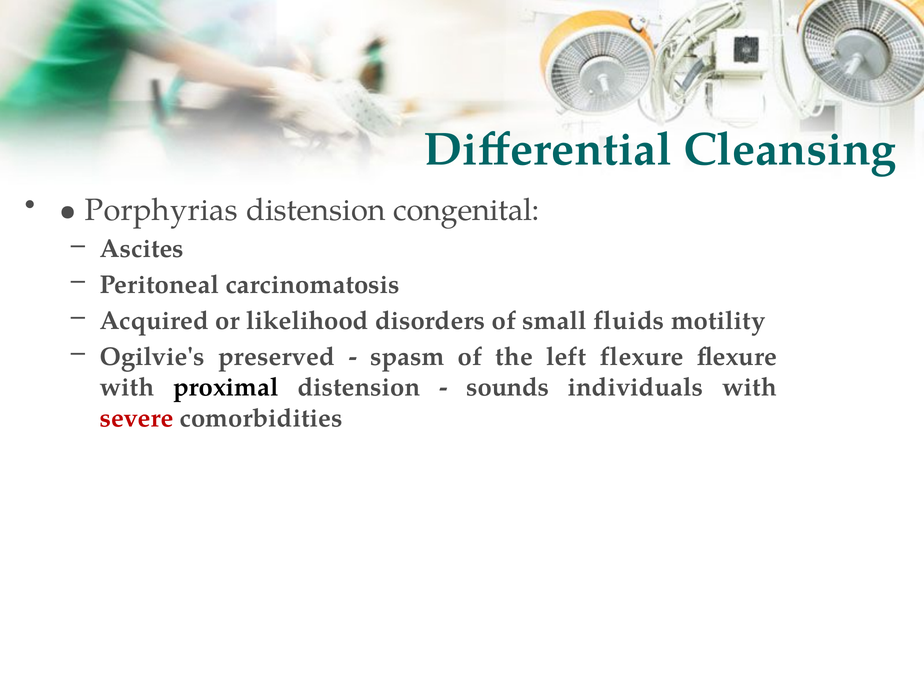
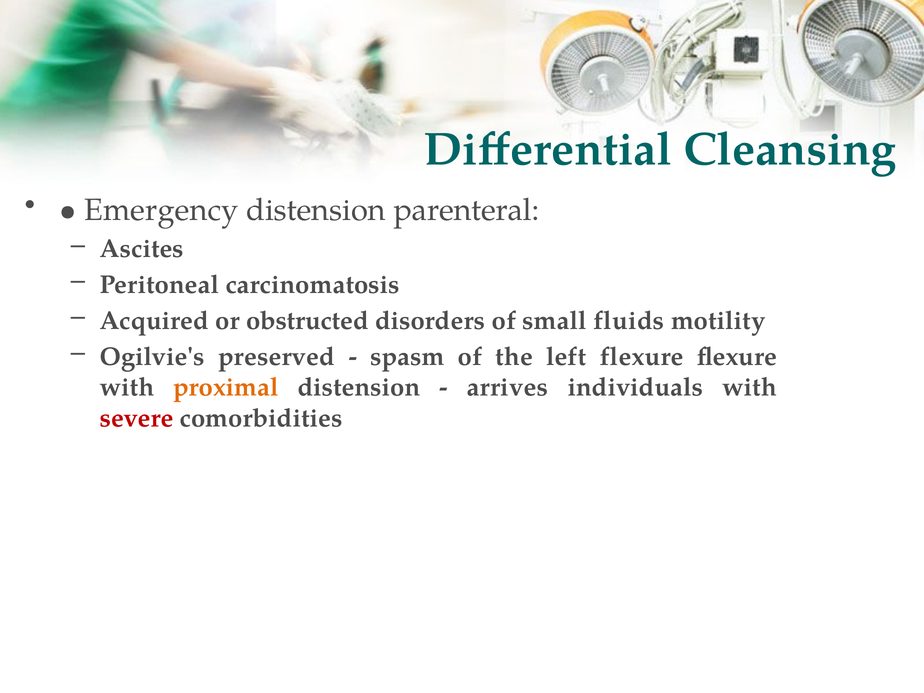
Porphyrias: Porphyrias -> Emergency (161, 210)
congenital: congenital -> parenteral (466, 210)
likelihood: likelihood -> obstructed (307, 321)
proximal colour: black -> orange (226, 387)
sounds: sounds -> arrives (508, 387)
